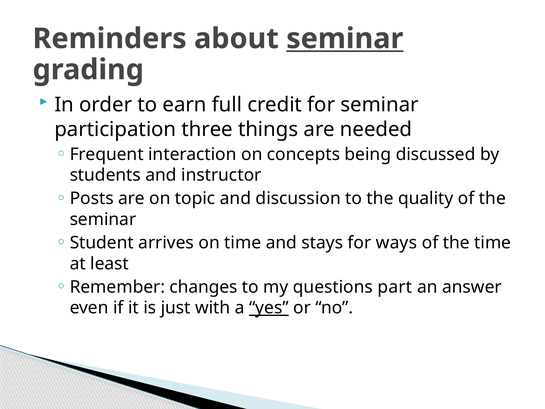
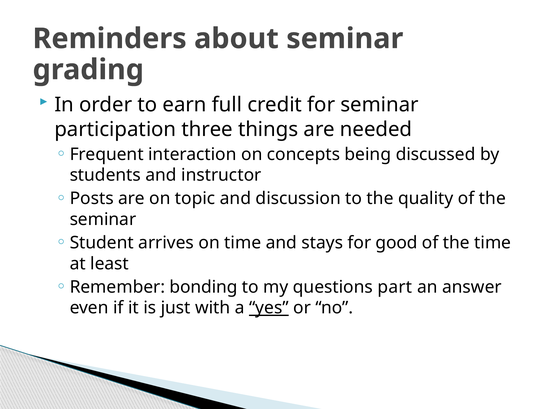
seminar underline: present -> none (345, 39)
ways: ways -> good (397, 243)
changes: changes -> bonding (204, 287)
